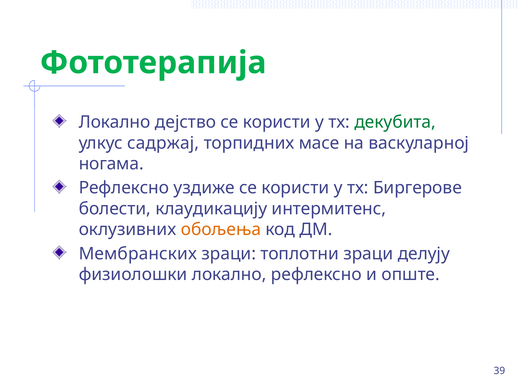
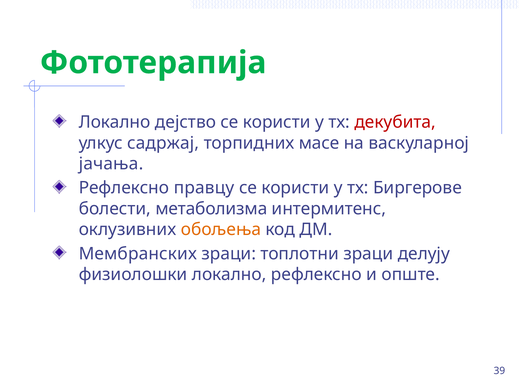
декубита colour: green -> red (395, 122)
ногама: ногама -> јачања (111, 164)
уздиже: уздиже -> правцу (204, 188)
клаудикацију: клаудикацију -> метаболизма (211, 209)
